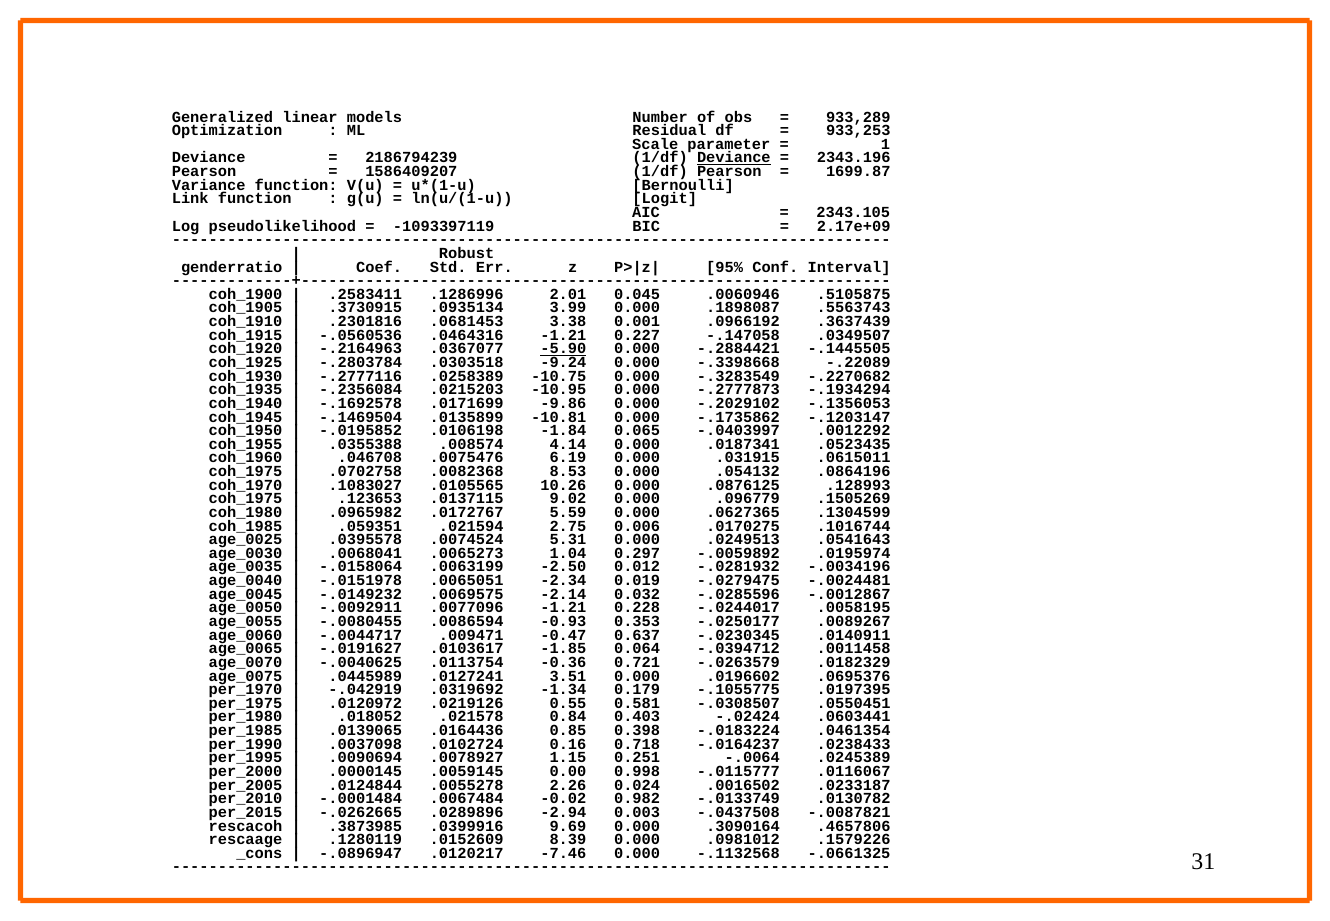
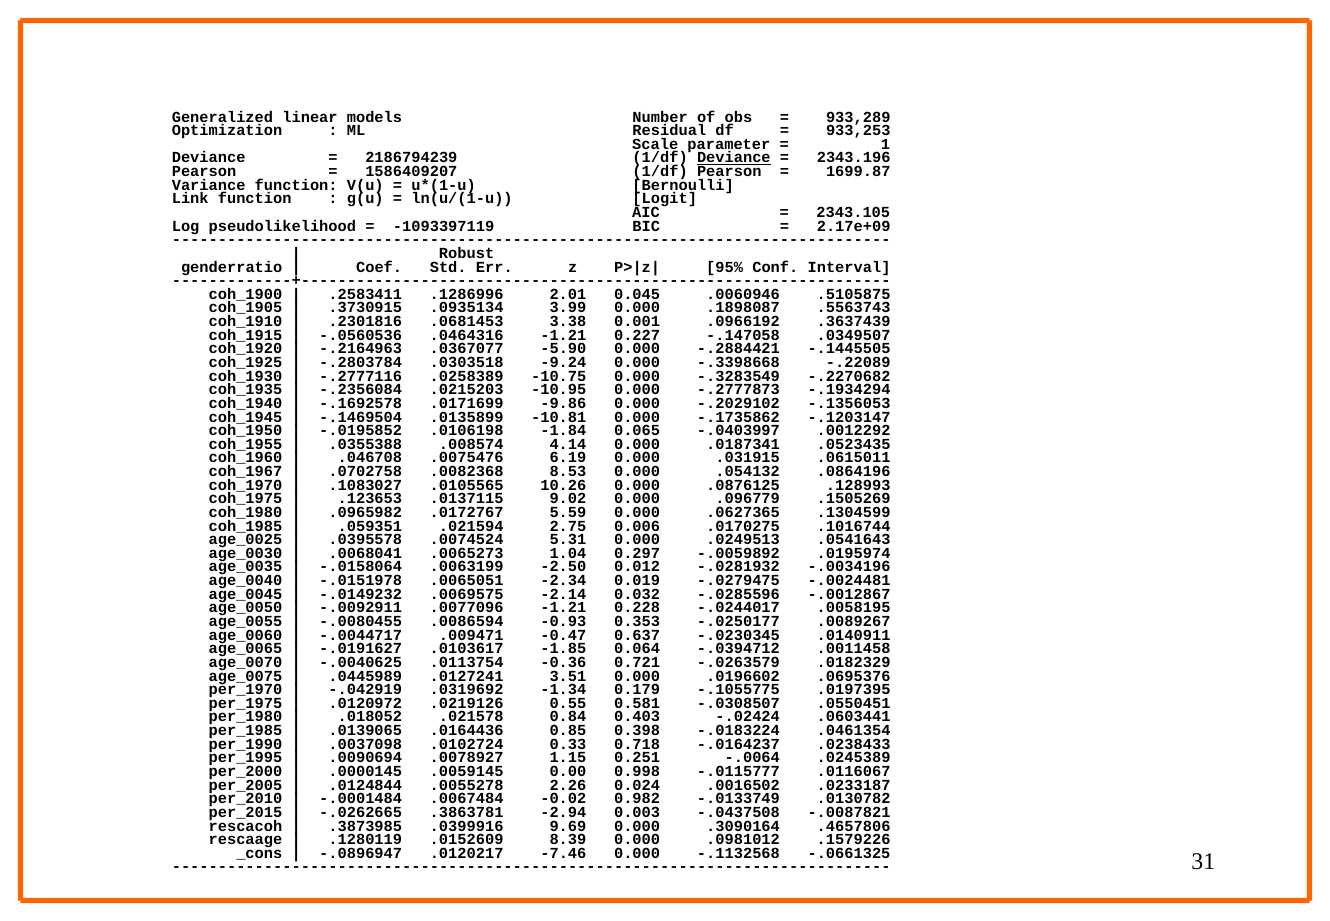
-5.90 underline: present -> none (563, 349)
coh_1975: coh_1975 -> coh_1967 (245, 471)
0.16: 0.16 -> 0.33 (568, 744)
.0289896: .0289896 -> .3863781 (467, 812)
